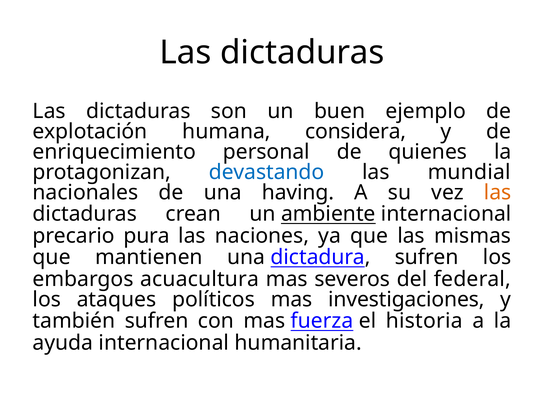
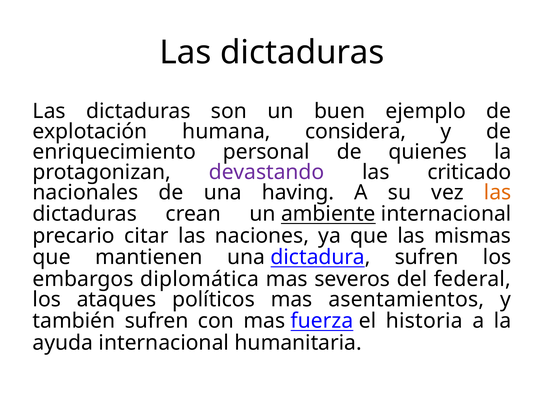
devastando colour: blue -> purple (267, 172)
mundial: mundial -> criticado (469, 172)
pura: pura -> citar (146, 236)
acuacultura: acuacultura -> diplomática (200, 279)
investigaciones: investigaciones -> asentamientos (406, 300)
